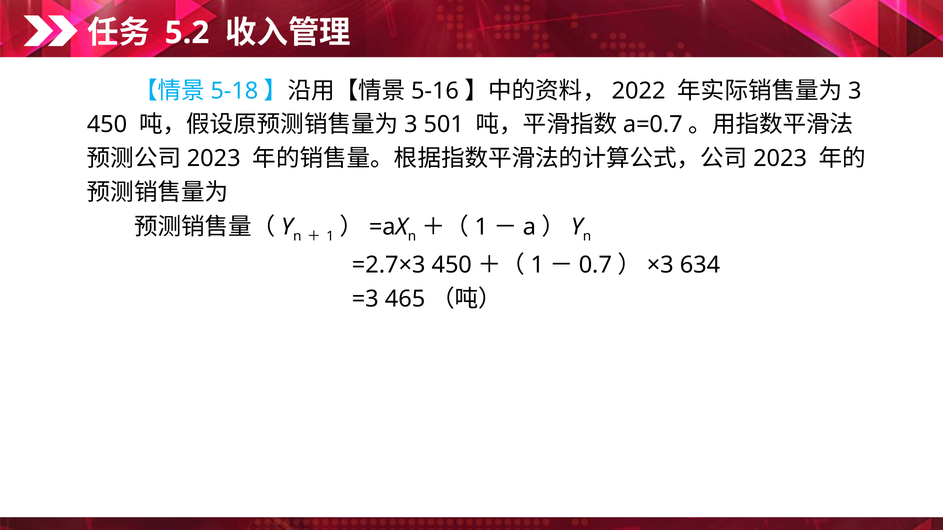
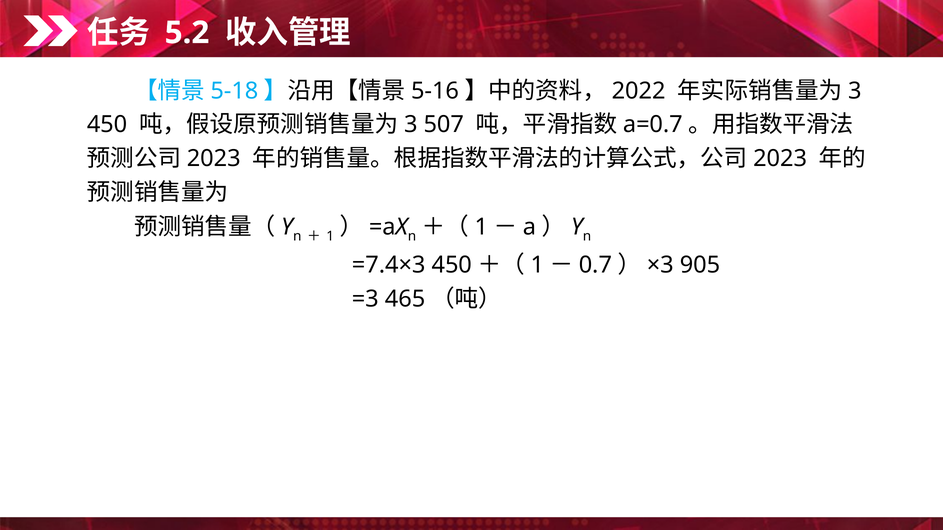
501: 501 -> 507 (444, 125)
=2.7×3: =2.7×3 -> =7.4×3 (389, 265)
634: 634 -> 905 (700, 265)
